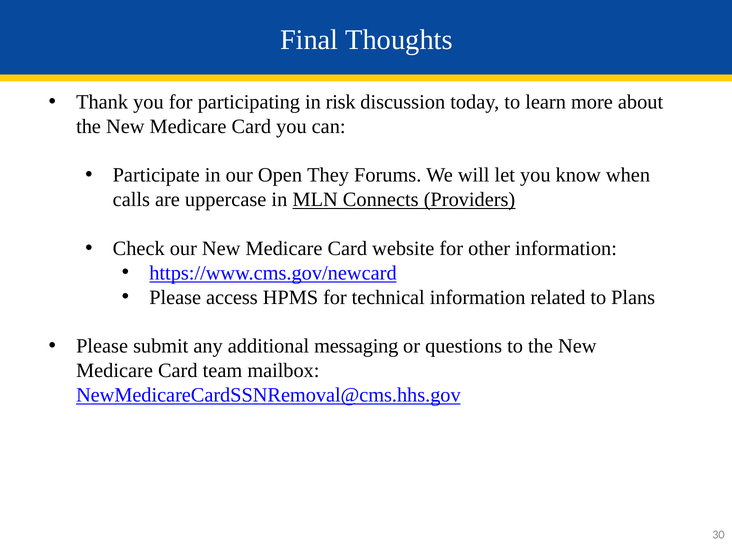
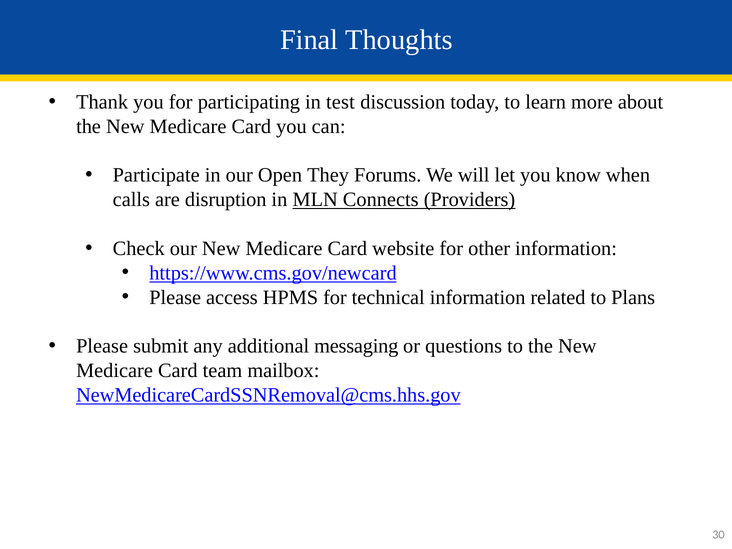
risk: risk -> test (340, 102)
uppercase: uppercase -> disruption (226, 200)
